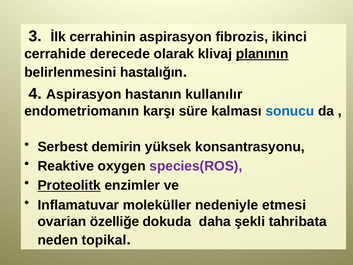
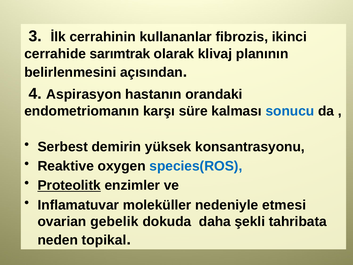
cerrahinin aspirasyon: aspirasyon -> kullananlar (176, 37)
derecede: derecede -> sarımtrak (120, 54)
planının underline: present -> none (262, 54)
hastalığın: hastalığın -> açısından (151, 72)
kullanılır: kullanılır -> orandaki (214, 94)
species(ROS colour: purple -> blue (196, 166)
özelliğe: özelliğe -> gebelik (114, 221)
